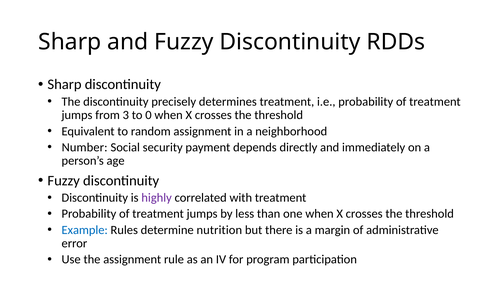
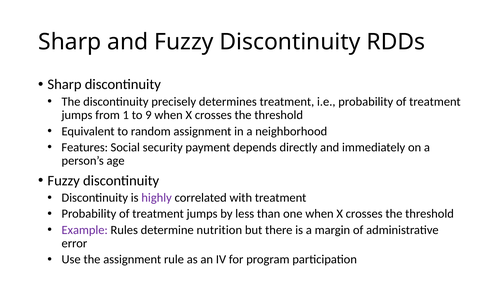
3: 3 -> 1 (126, 115)
0: 0 -> 9 (148, 115)
Number: Number -> Features (85, 147)
Example colour: blue -> purple (85, 230)
